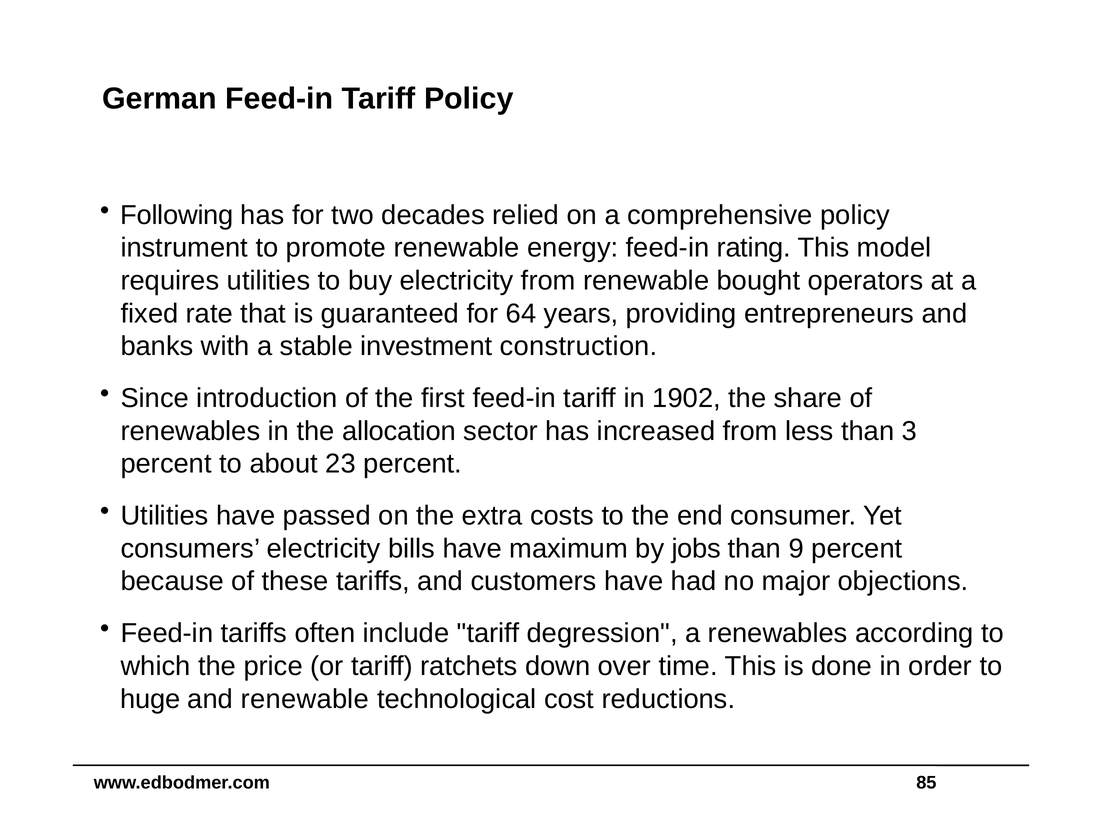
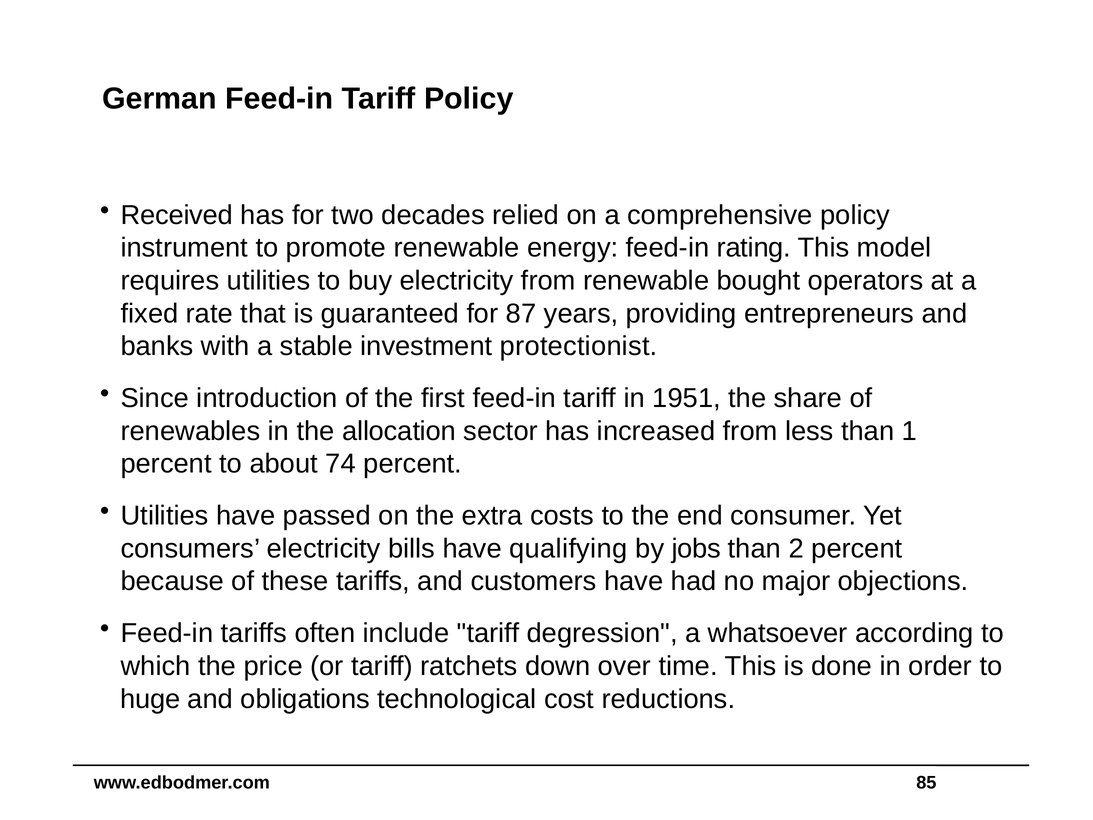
Following: Following -> Received (177, 215)
64: 64 -> 87 (521, 313)
construction: construction -> protectionist (579, 346)
1902: 1902 -> 1951 (687, 398)
3: 3 -> 1 (909, 431)
23: 23 -> 74 (341, 464)
maximum: maximum -> qualifying (568, 548)
9: 9 -> 2 (796, 548)
a renewables: renewables -> whatsoever (778, 633)
and renewable: renewable -> obligations (305, 699)
